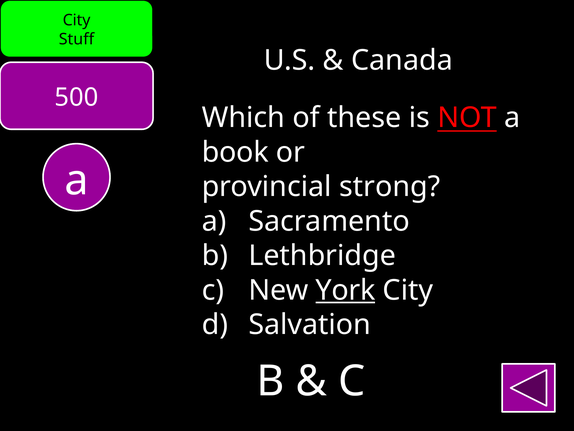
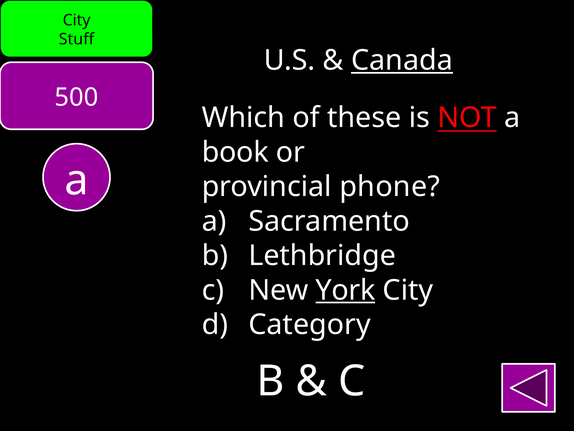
Canada underline: none -> present (402, 60)
strong: strong -> phone (390, 187)
Salvation: Salvation -> Category (310, 324)
